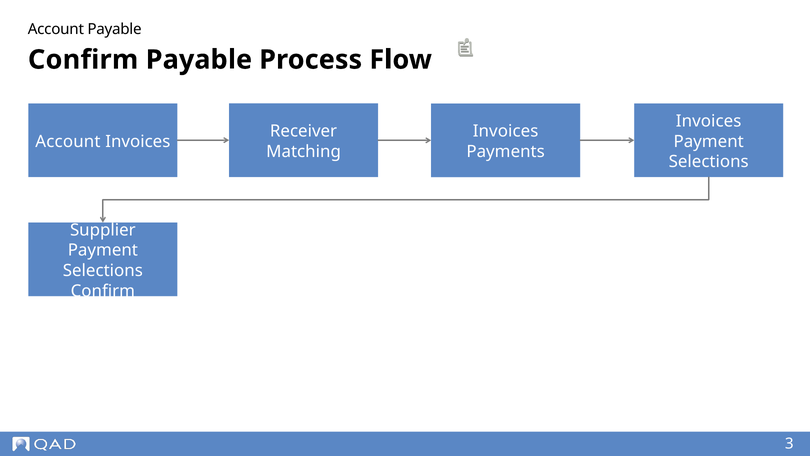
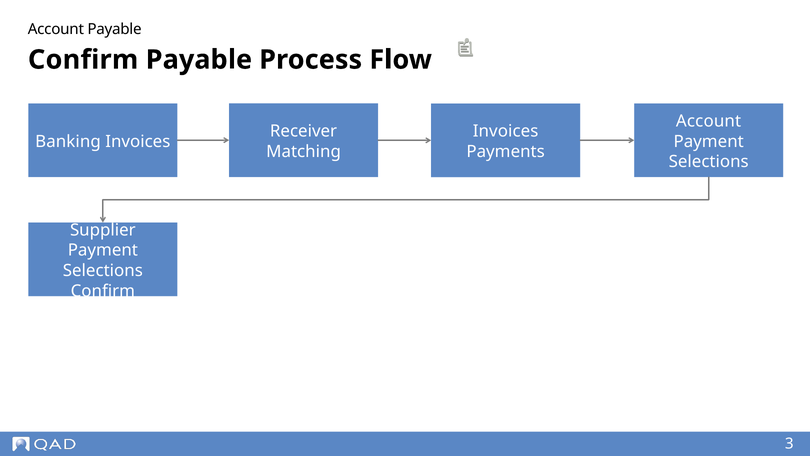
Invoices: Invoices -> Account (709, 121)
Account: Account -> Banking (68, 141)
